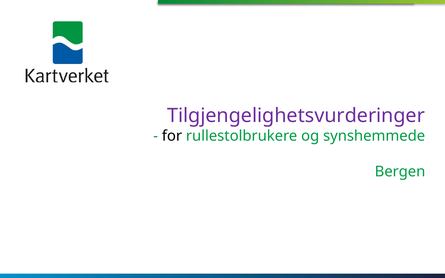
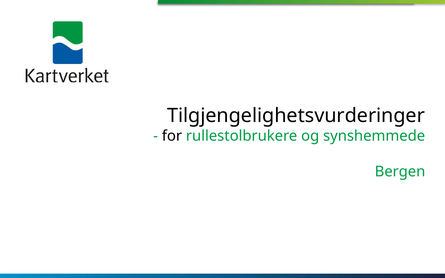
Tilgjengelighetsvurderinger colour: purple -> black (296, 116)
